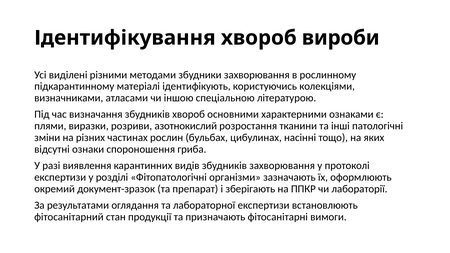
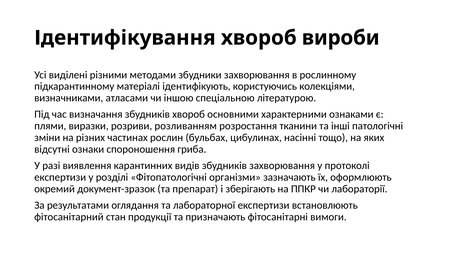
азотнокислий: азотнокислий -> розливанням (186, 126)
